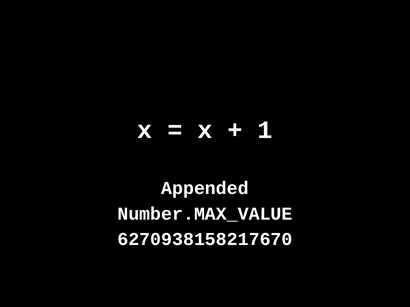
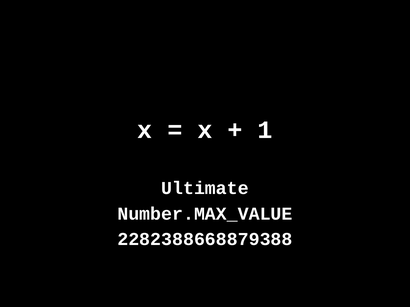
Appended: Appended -> Ultimate (205, 189)
6270938158217670: 6270938158217670 -> 2282388668879388 (205, 240)
